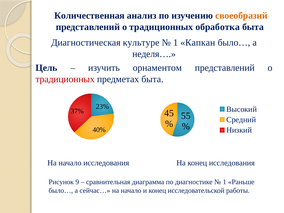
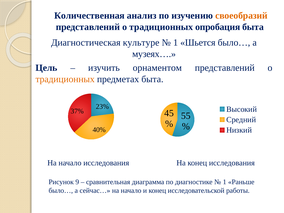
обработка: обработка -> опробация (218, 27)
Капкан: Капкан -> Шьется (198, 43)
неделя…: неделя… -> музеях… (154, 54)
традиционных colour: red -> orange (65, 79)
